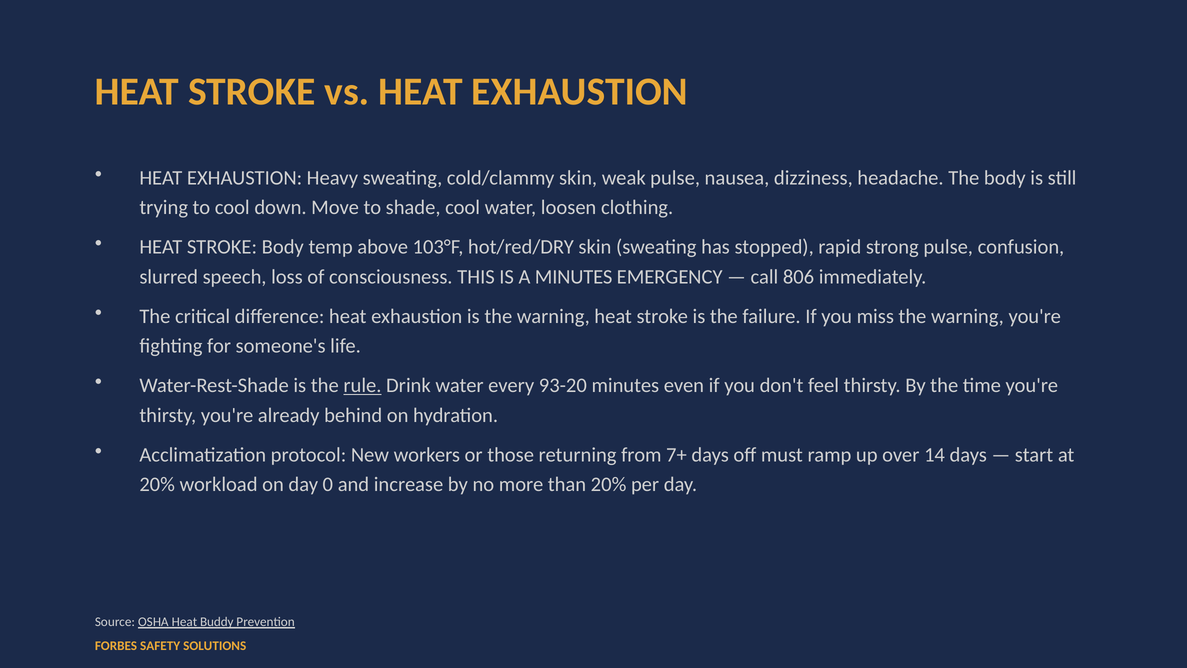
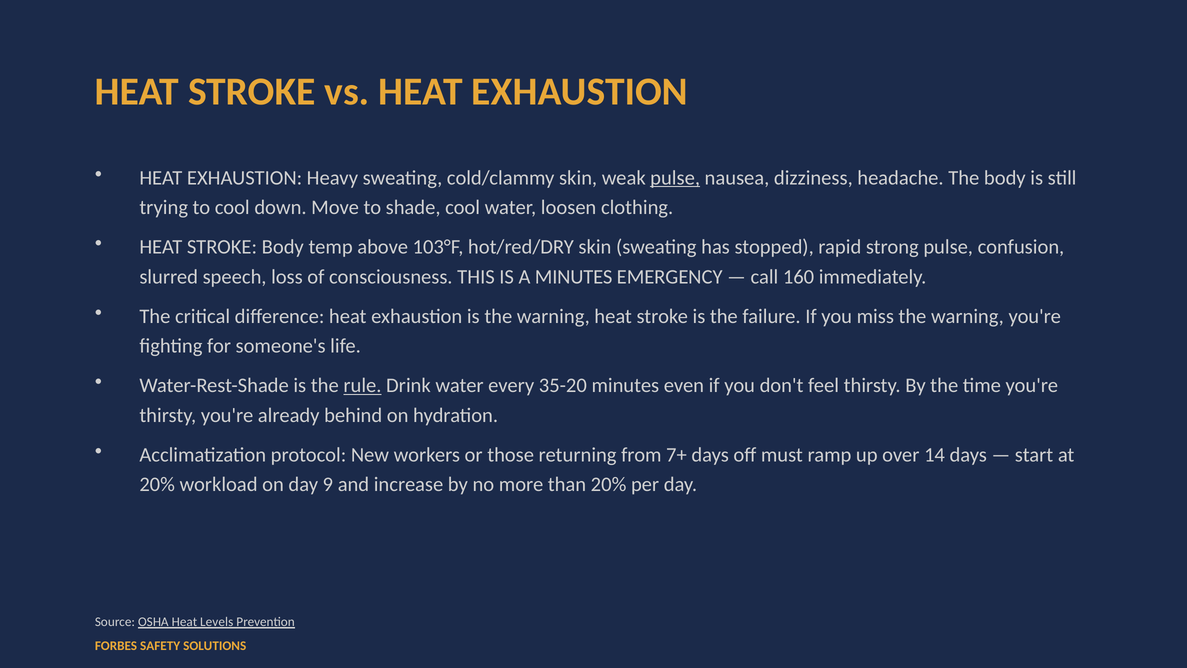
pulse underline: none -> present (675, 178)
806: 806 -> 160 (798, 277)
93-20: 93-20 -> 35-20 (563, 385)
0: 0 -> 9 (328, 484)
Buddy: Buddy -> Levels (217, 622)
